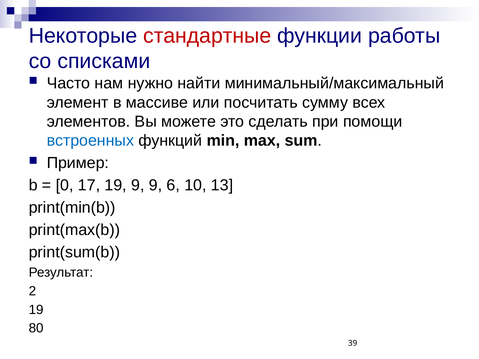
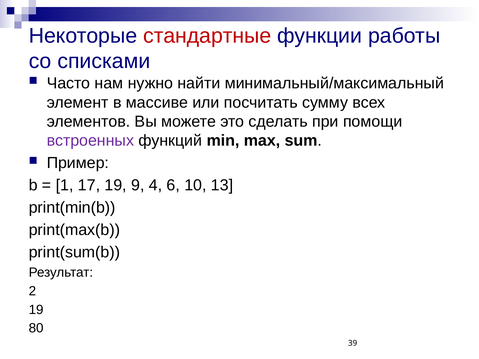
встроенных colour: blue -> purple (90, 141)
0: 0 -> 1 (65, 185)
9 9: 9 -> 4 (156, 185)
